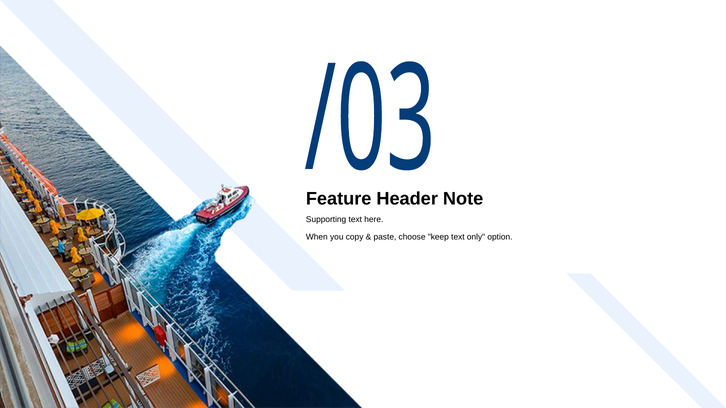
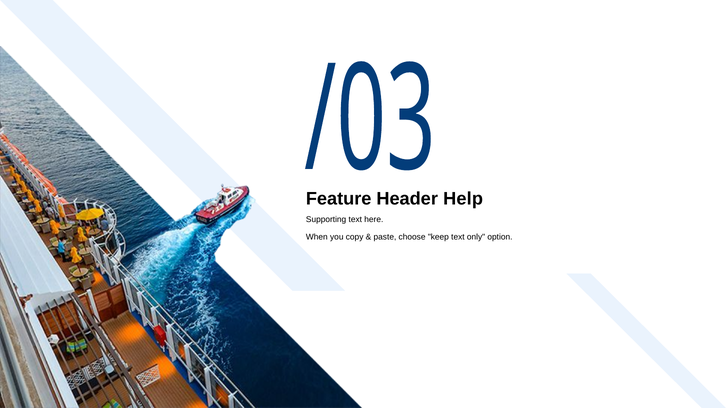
Note: Note -> Help (463, 199)
